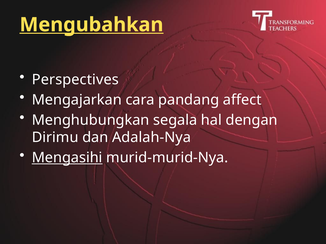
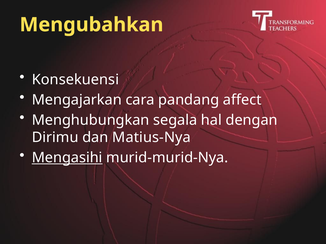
Mengubahkan underline: present -> none (91, 25)
Perspectives: Perspectives -> Konsekuensi (75, 80)
Adalah-Nya: Adalah-Nya -> Matius-Nya (152, 138)
